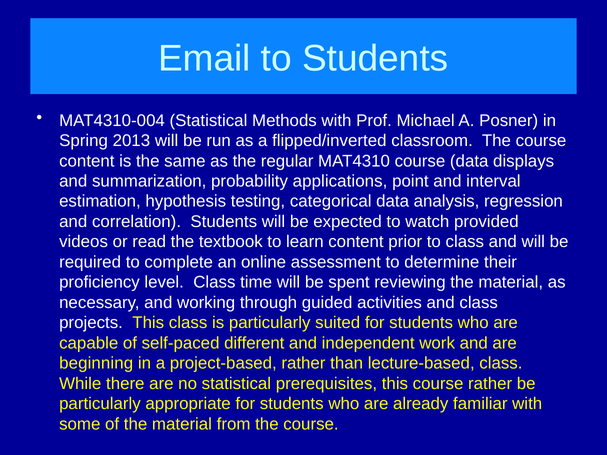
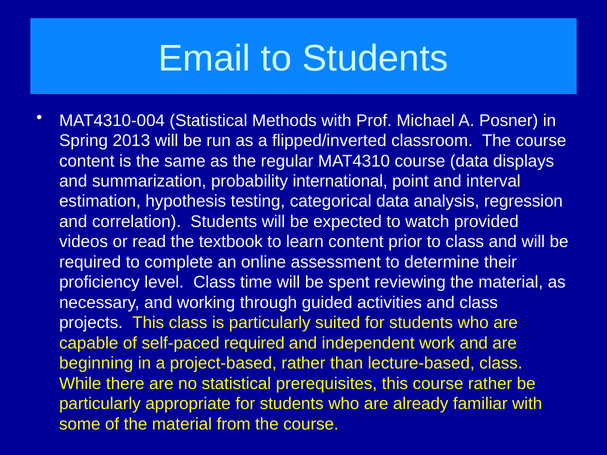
applications: applications -> international (340, 181)
self-paced different: different -> required (254, 343)
